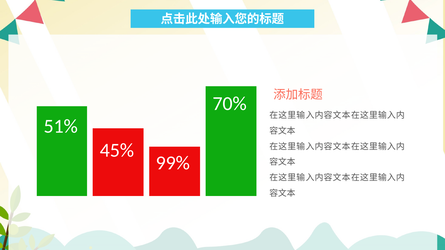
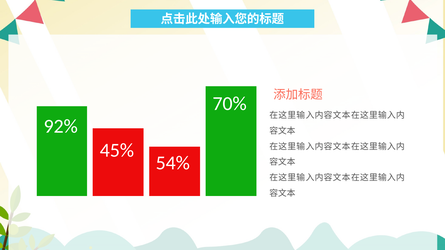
51%: 51% -> 92% (61, 126)
99%: 99% -> 54% (173, 163)
